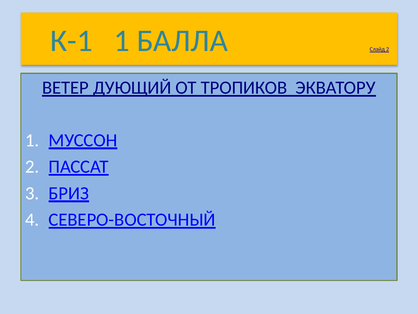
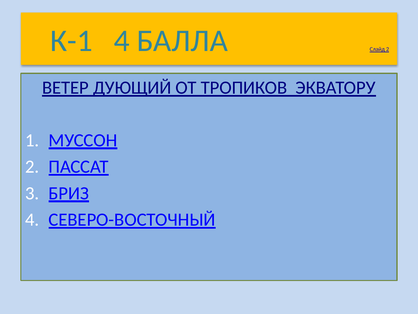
К-1 1: 1 -> 4 (122, 41)
